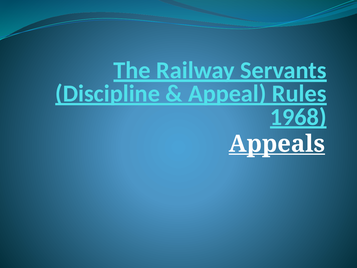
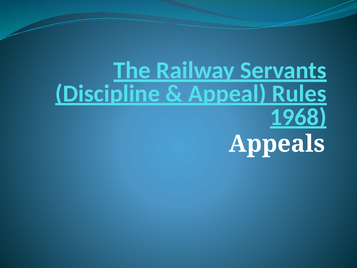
Appeals underline: present -> none (277, 144)
